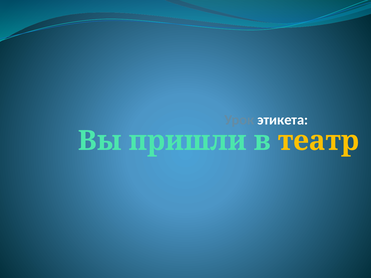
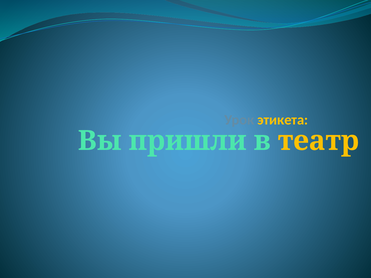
этикета colour: white -> yellow (283, 120)
